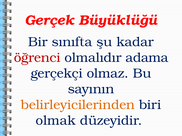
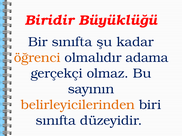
Gerçek: Gerçek -> Biridir (49, 20)
öğrenci colour: red -> orange (37, 58)
olmak: olmak -> sınıfta (56, 121)
